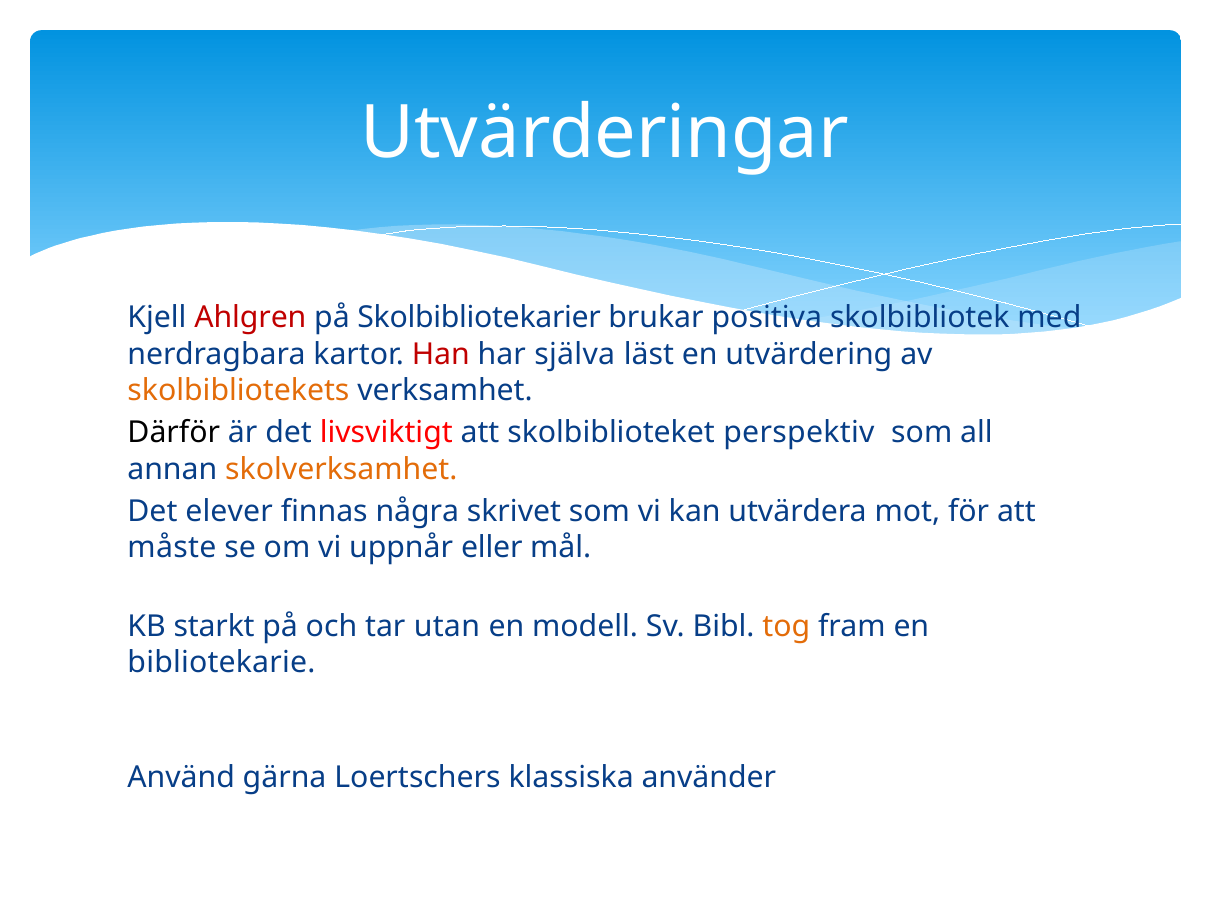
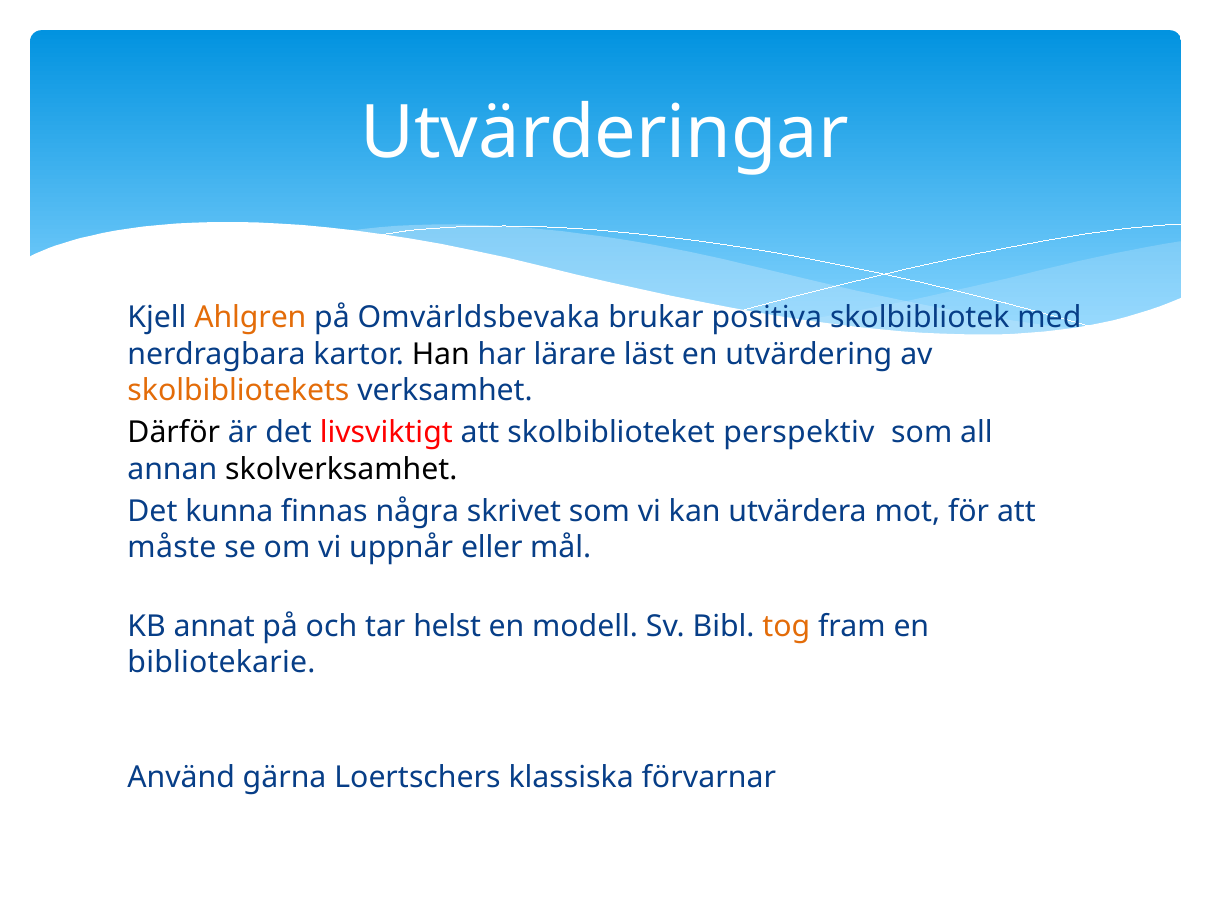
Ahlgren colour: red -> orange (250, 318)
Skolbibliotekarier: Skolbibliotekarier -> Omvärldsbevaka (479, 318)
Han colour: red -> black (441, 354)
själva: själva -> lärare (575, 354)
skolverksamhet colour: orange -> black (341, 469)
elever: elever -> kunna (229, 512)
starkt: starkt -> annat (214, 627)
utan: utan -> helst (447, 627)
använder: använder -> förvarnar (709, 778)
